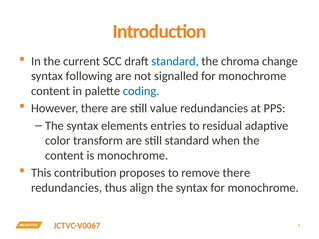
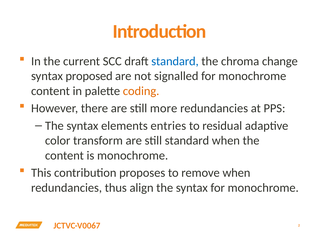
following: following -> proposed (89, 76)
coding colour: blue -> orange (141, 91)
value: value -> more (164, 108)
remove there: there -> when (236, 173)
